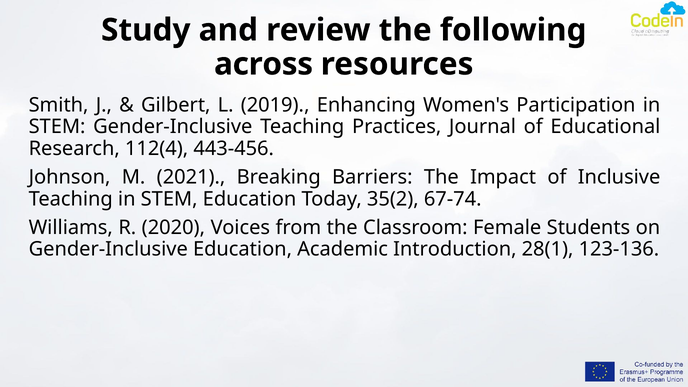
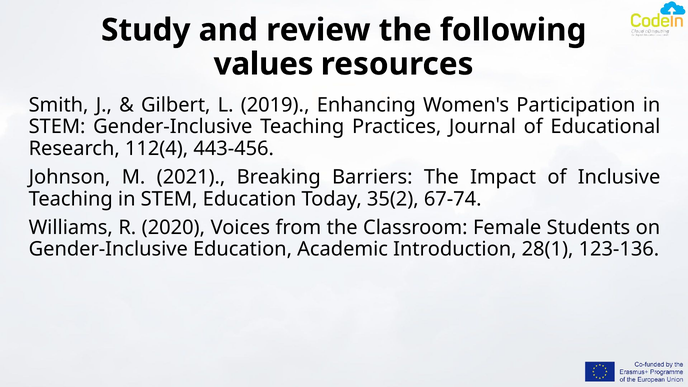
across: across -> values (264, 64)
